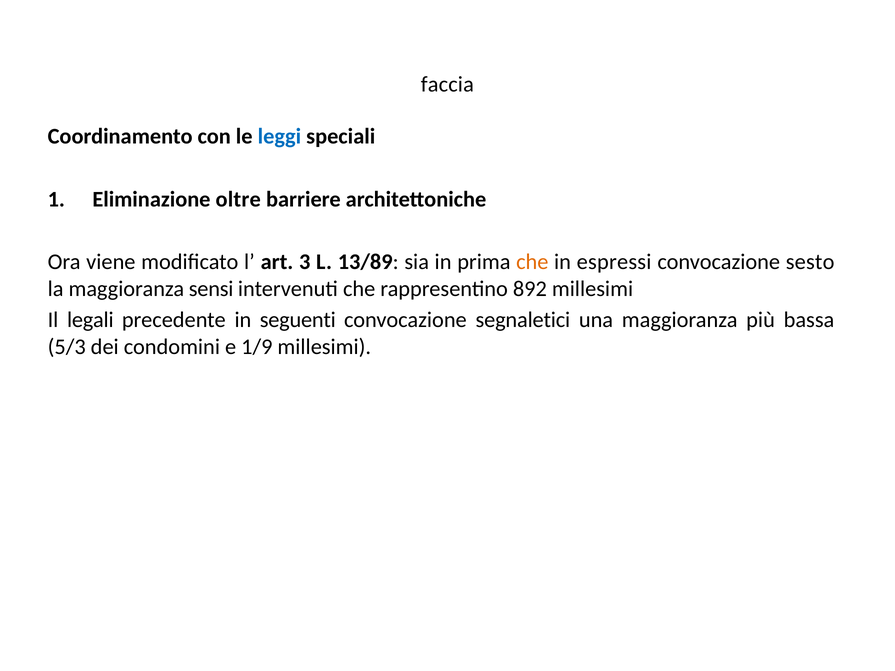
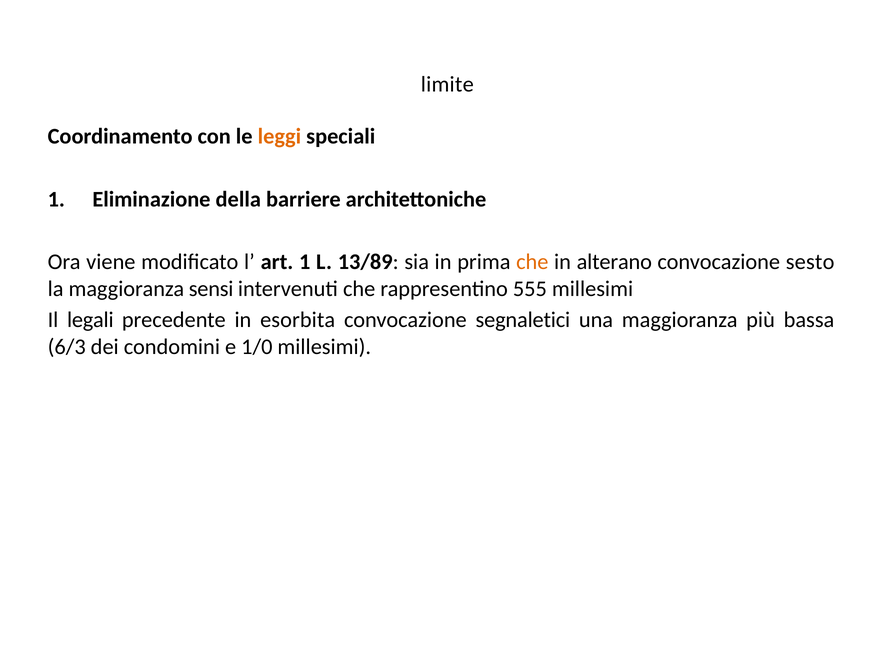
faccia: faccia -> limite (447, 84)
leggi colour: blue -> orange (279, 137)
oltre: oltre -> della (238, 199)
art 3: 3 -> 1 (305, 262)
espressi: espressi -> alterano (614, 262)
892: 892 -> 555 (530, 289)
seguenti: seguenti -> esorbita (298, 320)
5/3: 5/3 -> 6/3 (67, 347)
1/9: 1/9 -> 1/0 (257, 347)
